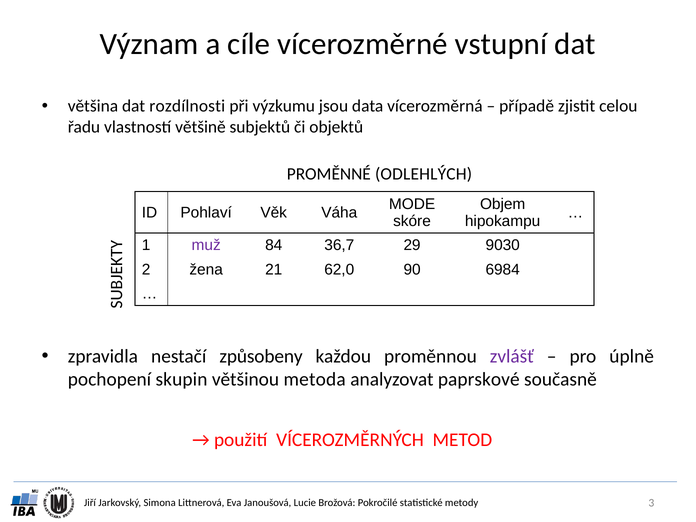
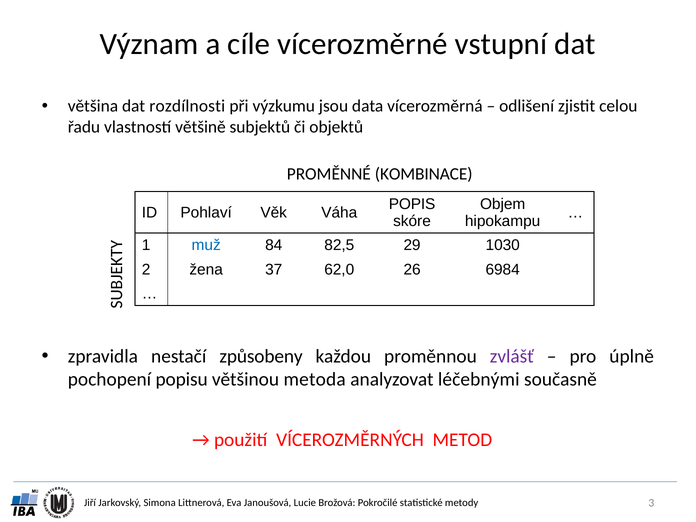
případě: případě -> odlišení (527, 106)
ODLEHLÝCH: ODLEHLÝCH -> KOMBINACE (424, 174)
MODE: MODE -> POPIS (412, 204)
muž colour: purple -> blue (206, 245)
36,7: 36,7 -> 82,5 (339, 245)
9030: 9030 -> 1030 (503, 245)
21: 21 -> 37 (274, 269)
90: 90 -> 26 (412, 269)
skupin: skupin -> popisu (182, 380)
paprskové: paprskové -> léčebnými (479, 380)
